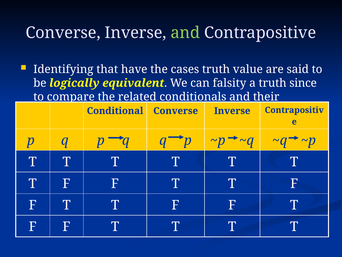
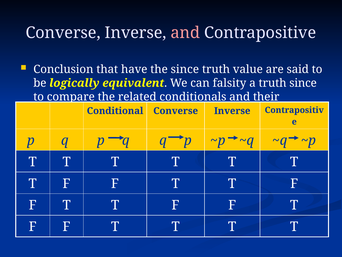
and colour: light green -> pink (185, 33)
Identifying: Identifying -> Conclusion (63, 69)
the cases: cases -> since (185, 69)
